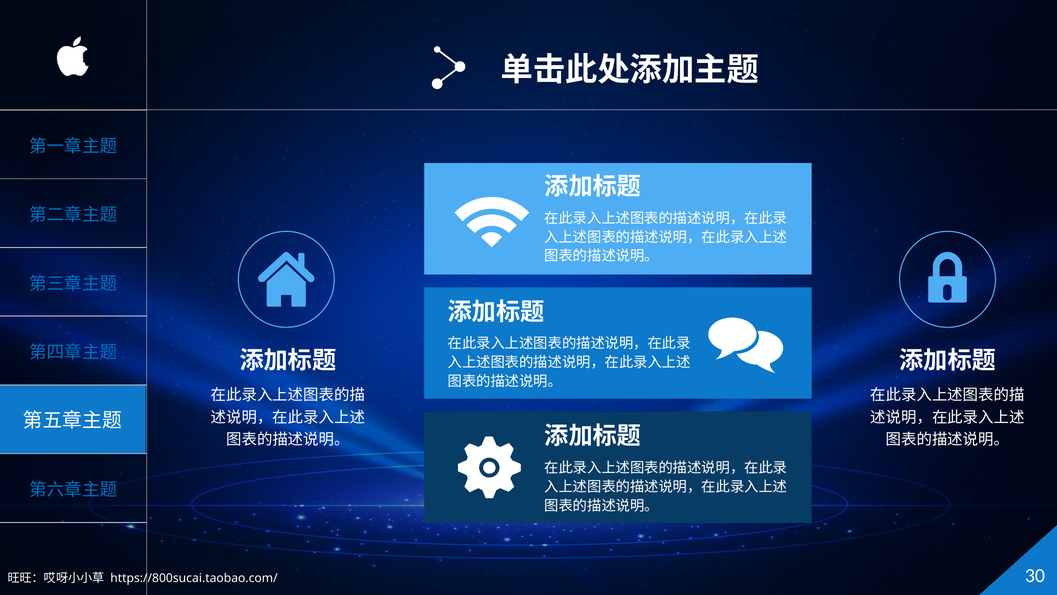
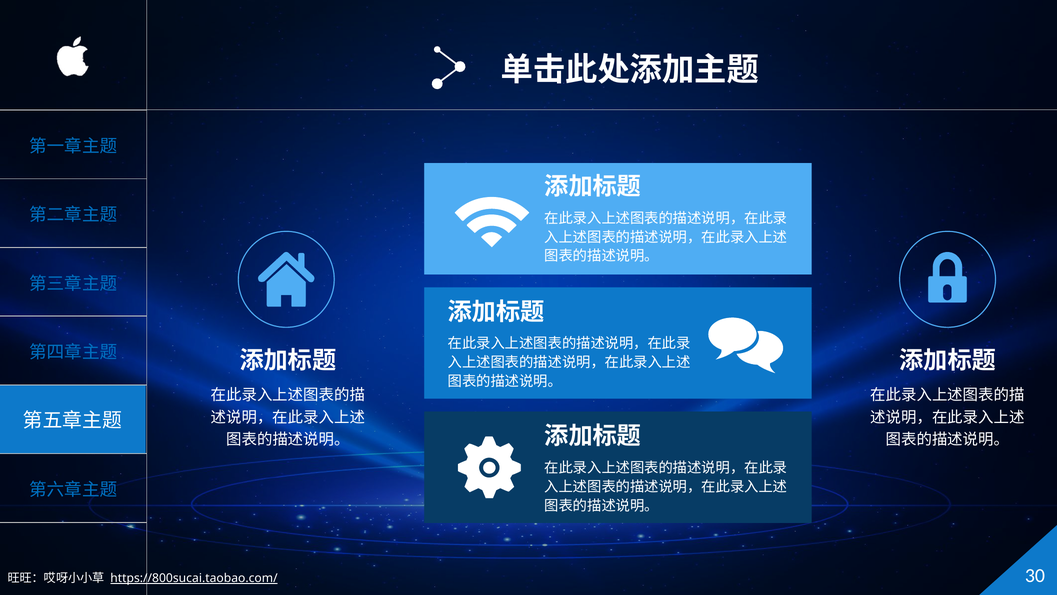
https://800sucai.taobao.com/ underline: none -> present (194, 578)
